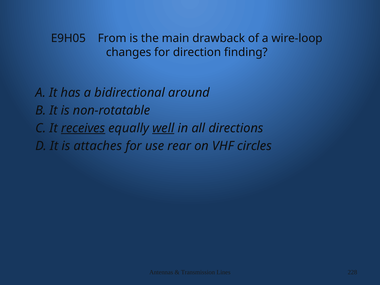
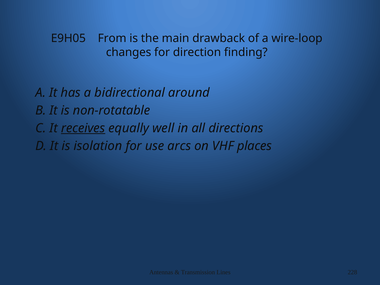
well underline: present -> none (163, 128)
attaches: attaches -> isolation (98, 146)
rear: rear -> arcs (179, 146)
circles: circles -> places (254, 146)
